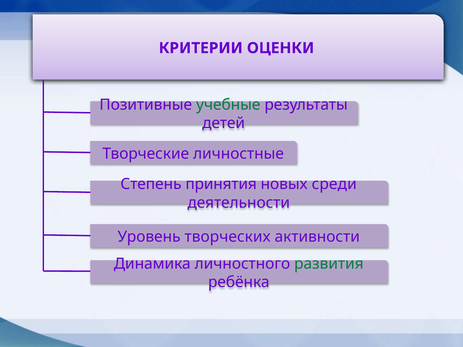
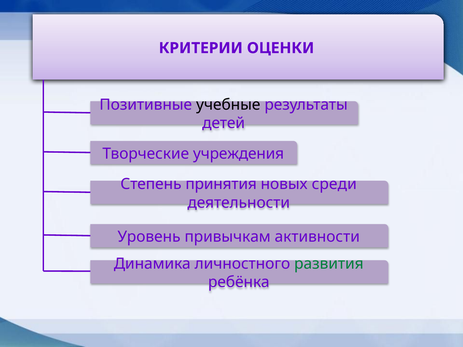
учебные colour: green -> black (228, 105)
личностные: личностные -> учреждения (239, 154)
творческих: творческих -> привычкам (228, 237)
